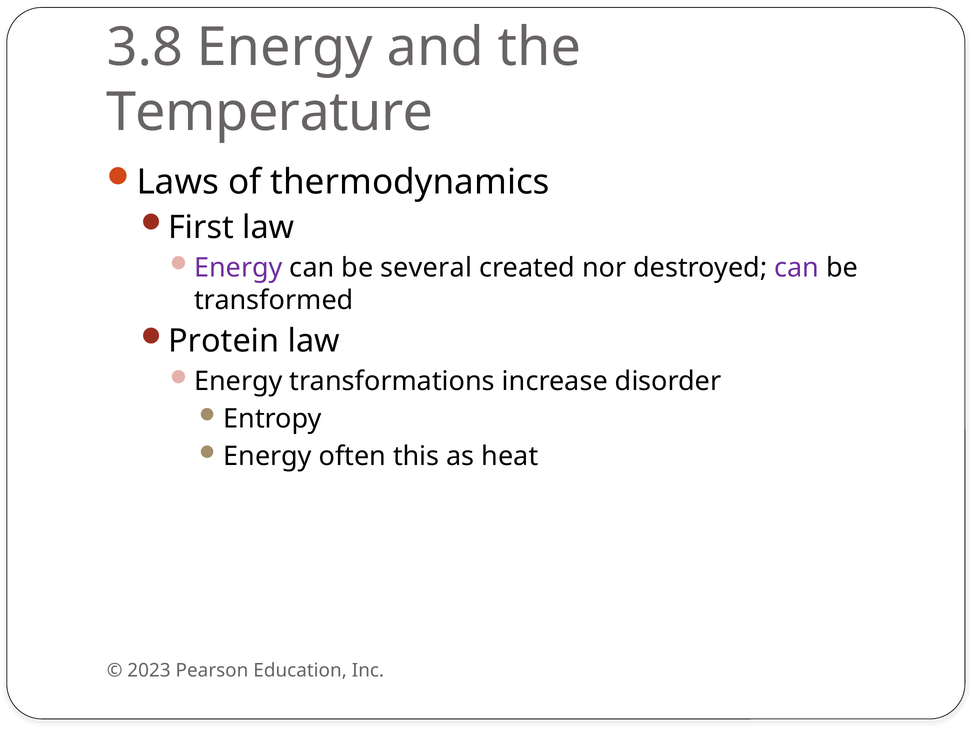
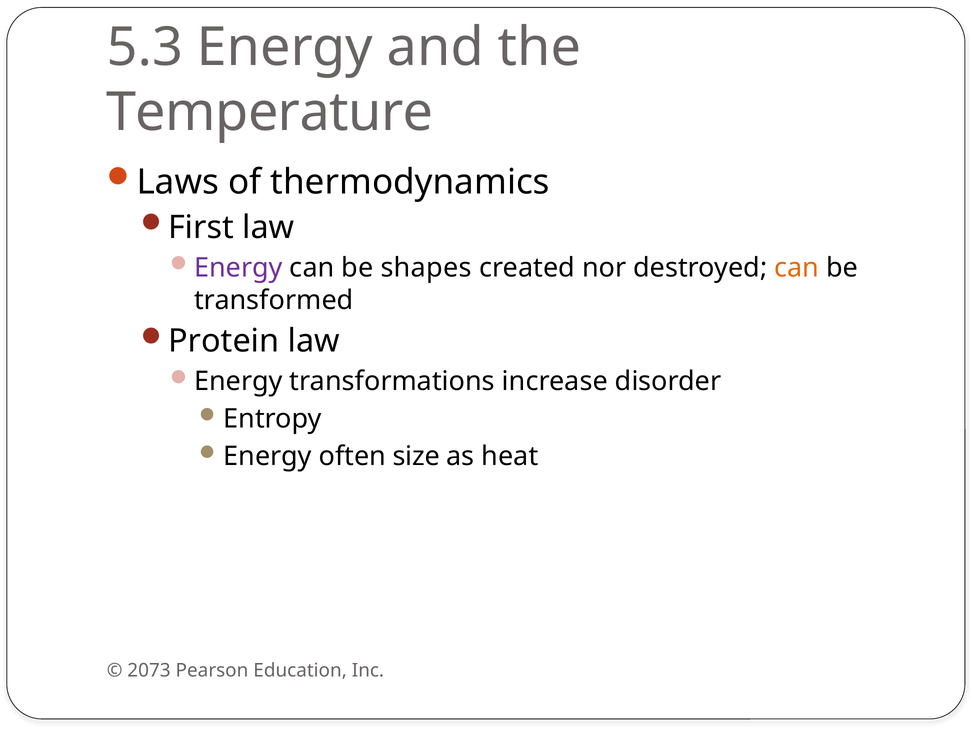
3.8: 3.8 -> 5.3 (145, 48)
several: several -> shapes (426, 268)
can colour: purple -> orange (797, 268)
this: this -> size (416, 456)
2023: 2023 -> 2073 (149, 670)
